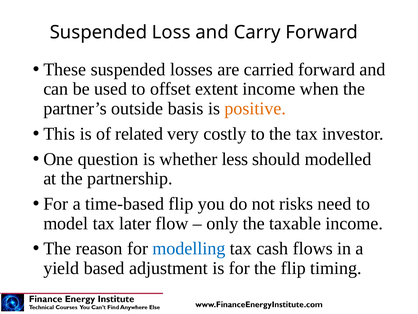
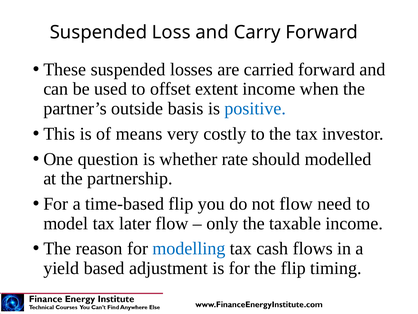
positive colour: orange -> blue (255, 108)
related: related -> means (139, 134)
less: less -> rate (235, 159)
not risks: risks -> flow (296, 204)
